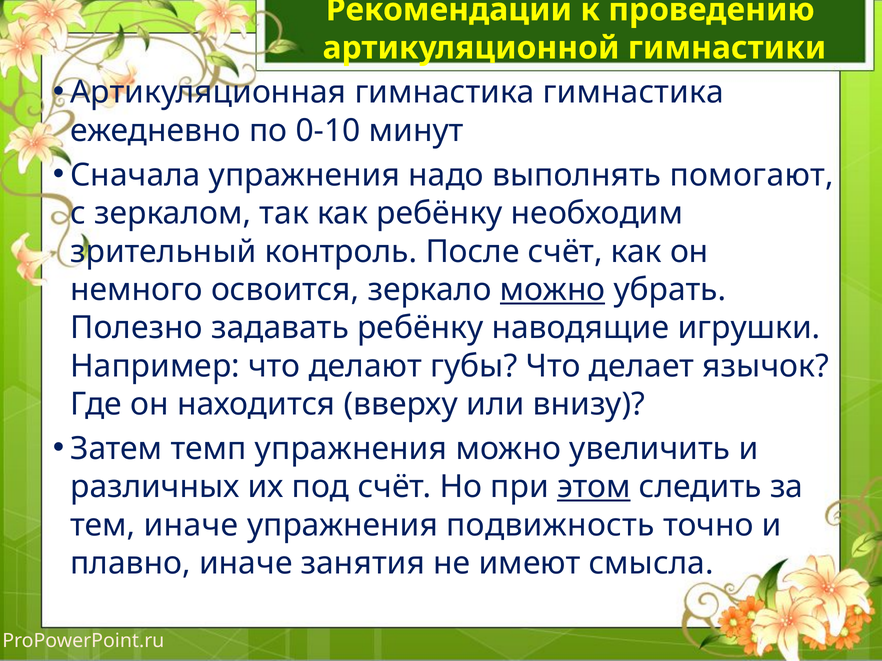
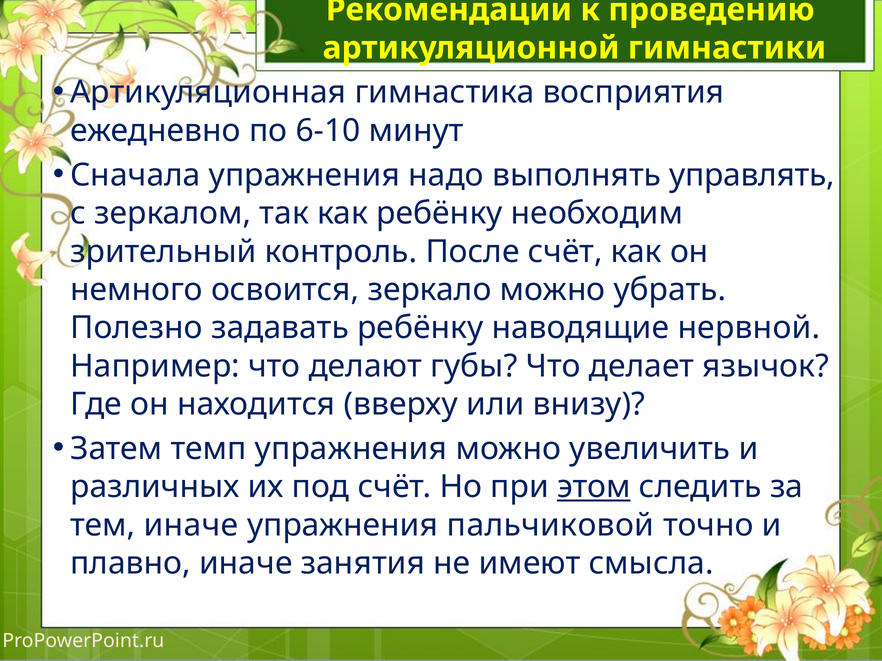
гимнастика гимнастика: гимнастика -> восприятия (633, 93)
0-10: 0-10 -> 6-10 (328, 131)
помогают: помогают -> управлять (752, 175)
можно underline: present -> none (553, 290)
игрушки: игрушки -> нервной (749, 328)
подвижность: подвижность -> пальчиковой (551, 525)
